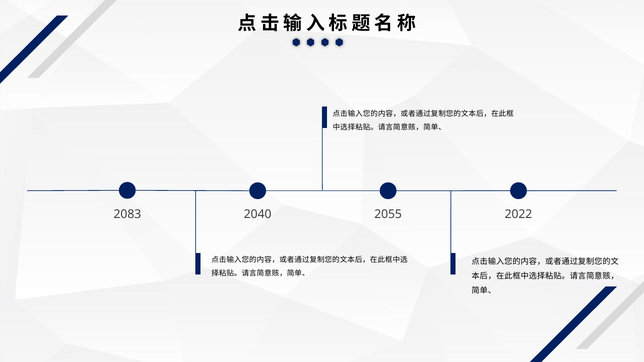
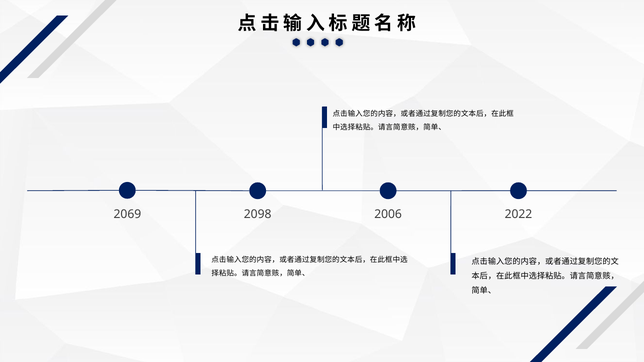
2083: 2083 -> 2069 (127, 214)
2040: 2040 -> 2098 (258, 214)
2055: 2055 -> 2006 (388, 214)
